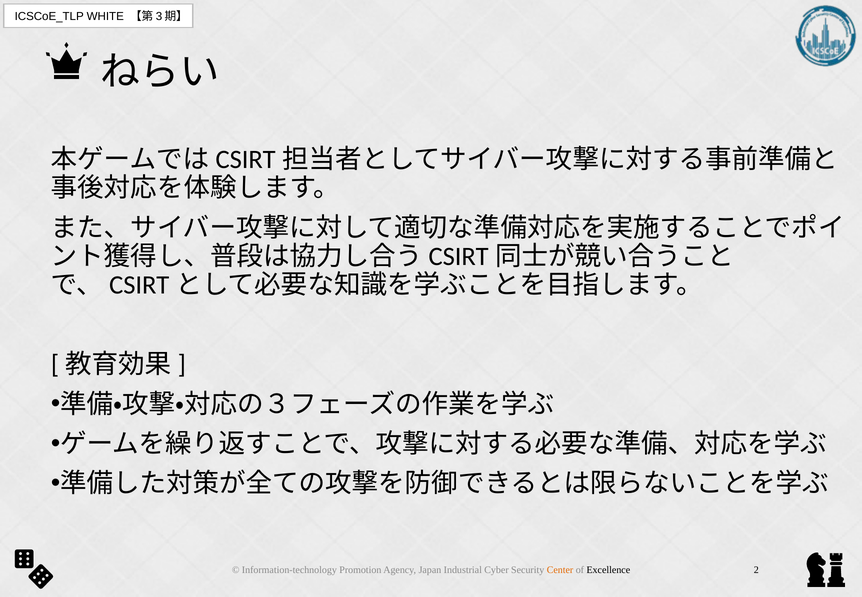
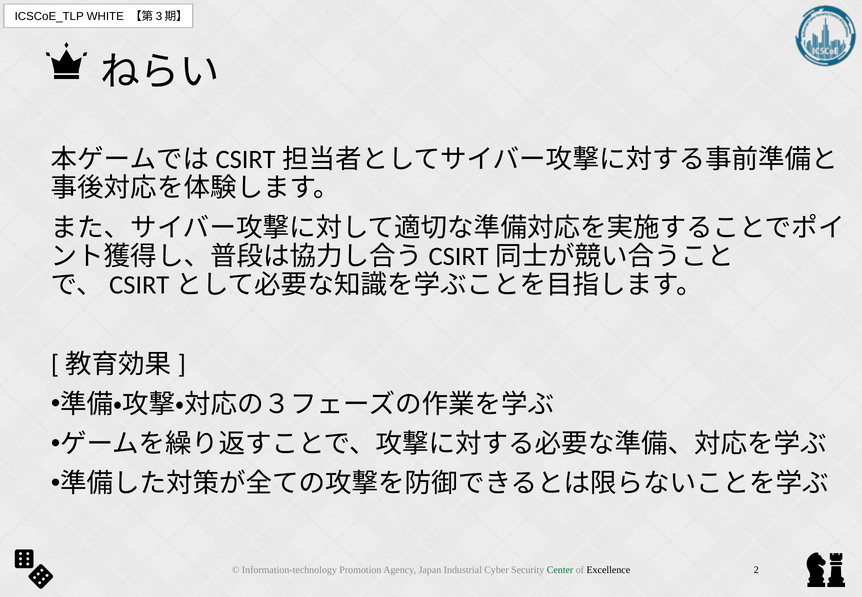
Center colour: orange -> green (560, 570)
